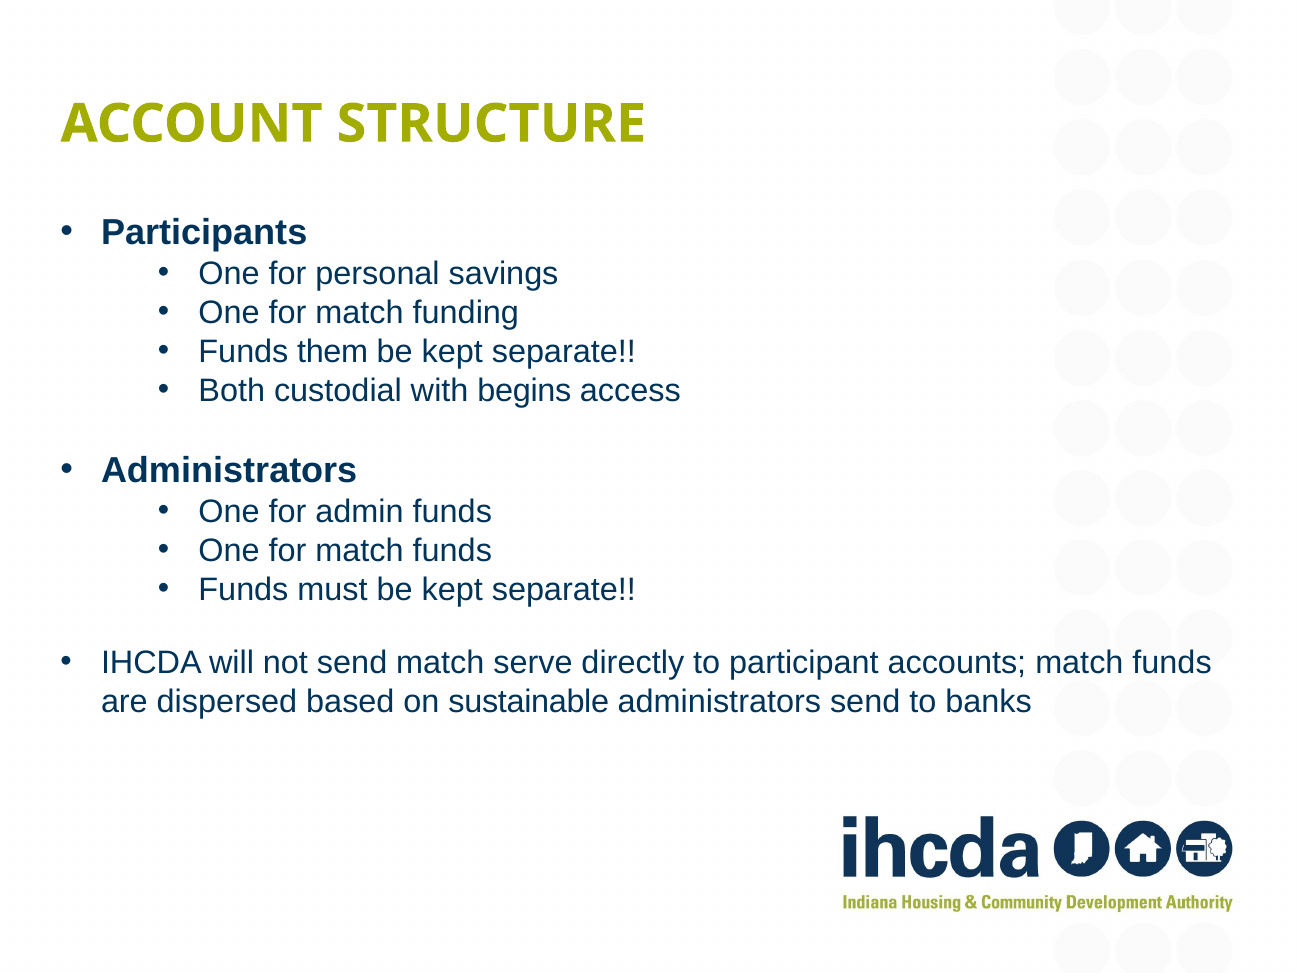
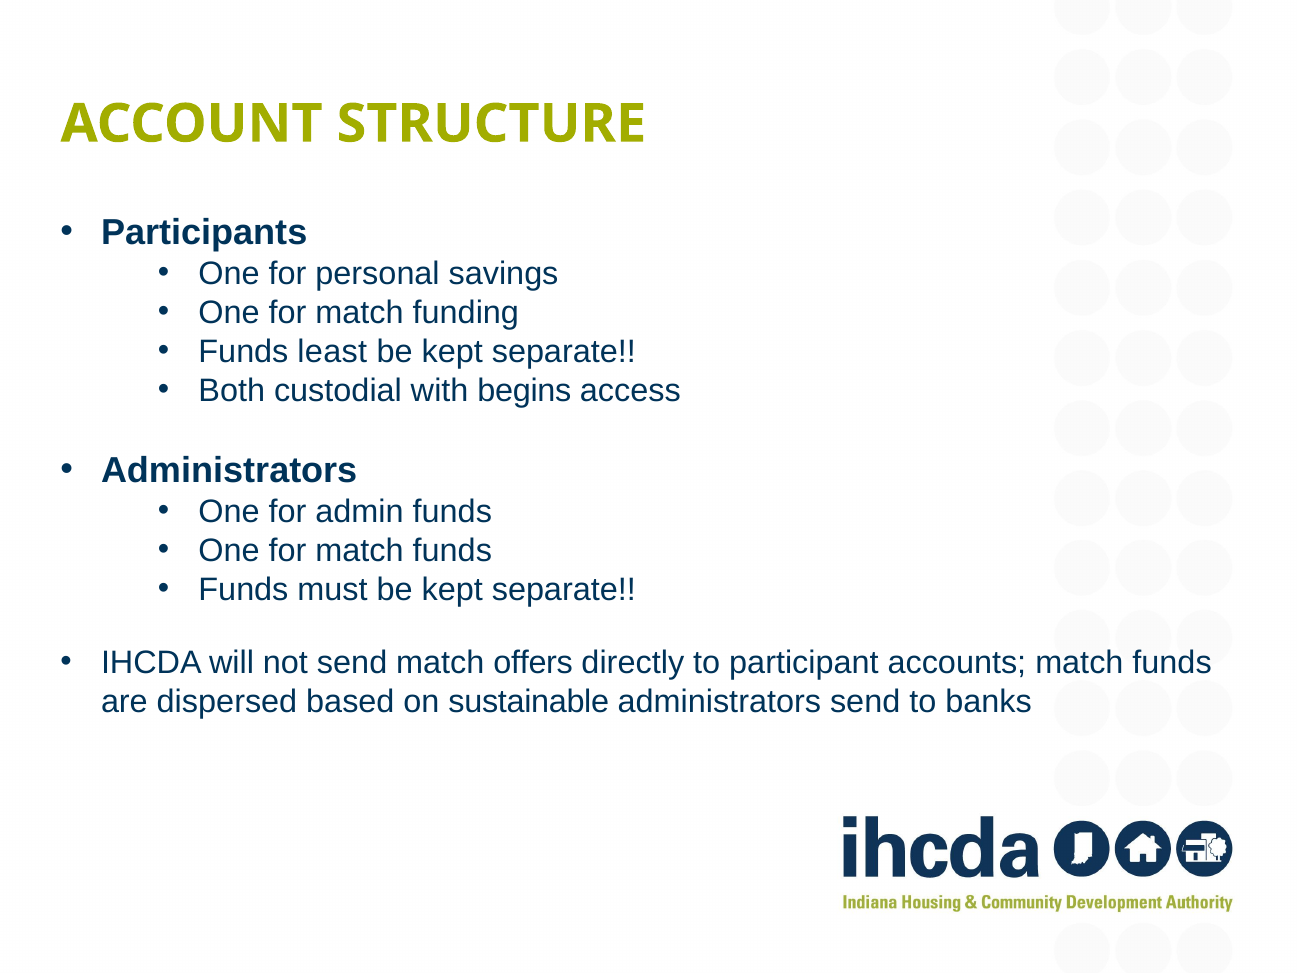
them: them -> least (332, 351)
serve: serve -> offers (533, 663)
